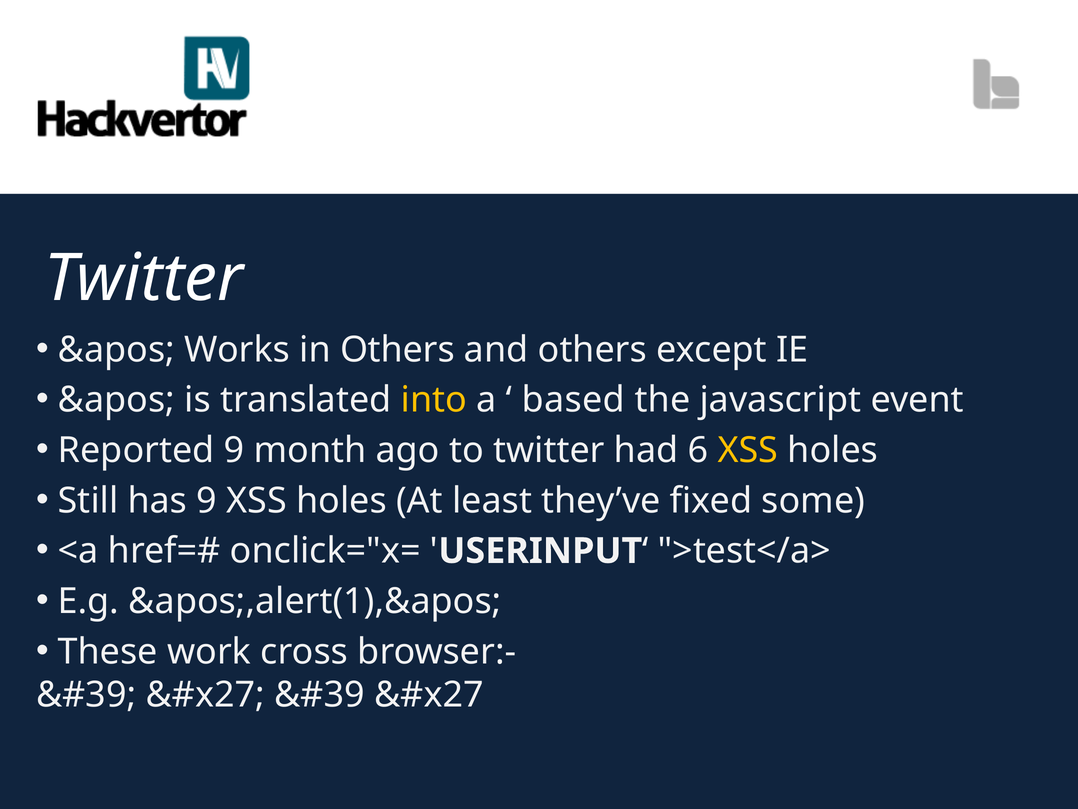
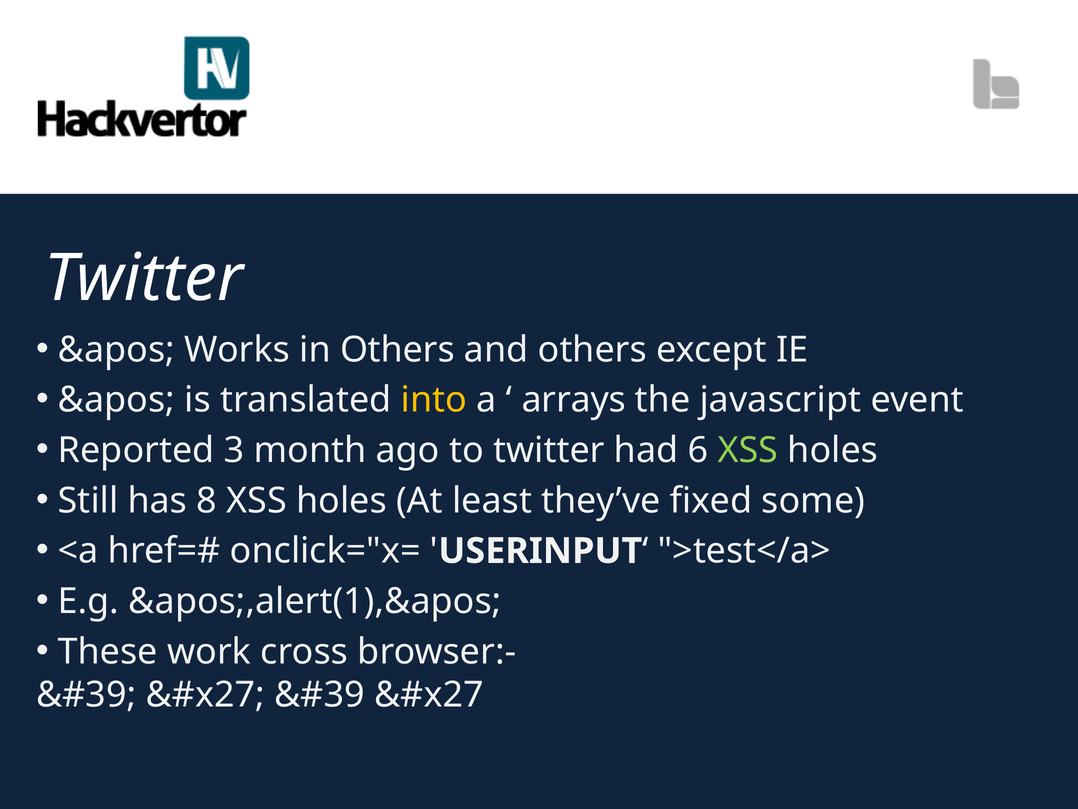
based: based -> arrays (574, 400)
Reported 9: 9 -> 3 (234, 450)
XSS colour: yellow -> light green (748, 450)
has 9: 9 -> 8 (207, 500)
